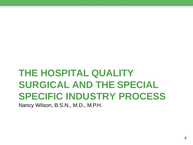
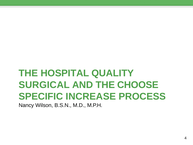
SPECIAL: SPECIAL -> CHOOSE (138, 85)
INDUSTRY: INDUSTRY -> INCREASE (91, 96)
